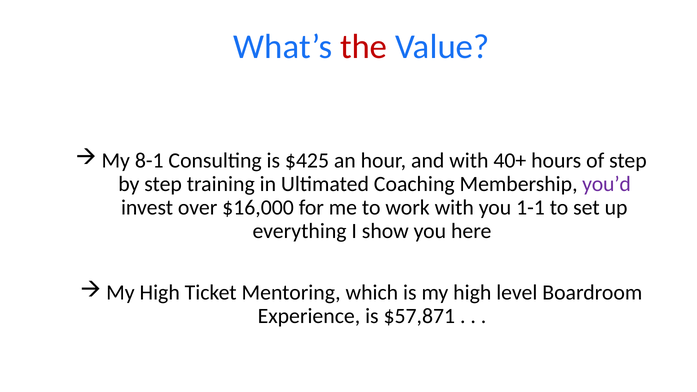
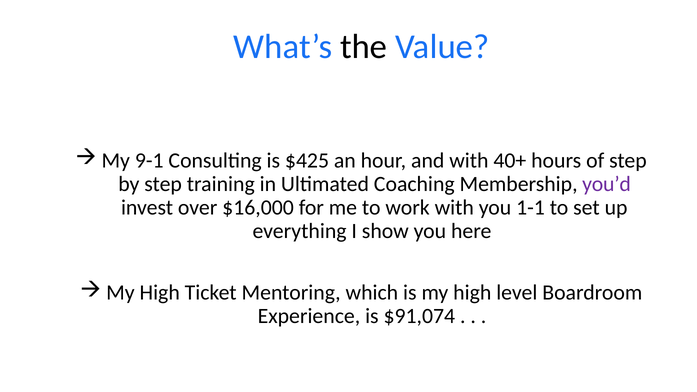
the colour: red -> black (364, 47)
8-1: 8-1 -> 9-1 (149, 160)
$57,871: $57,871 -> $91,074 (419, 316)
